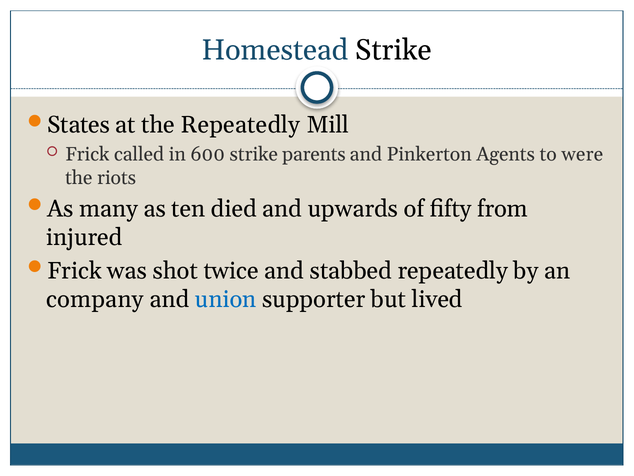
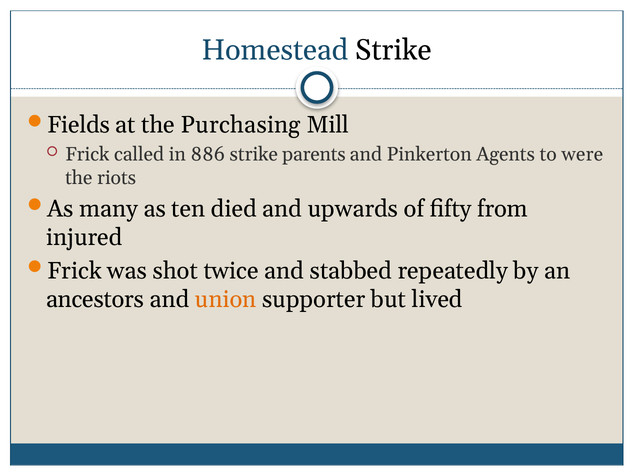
States: States -> Fields (79, 125)
the Repeatedly: Repeatedly -> Purchasing (241, 125)
600: 600 -> 886 (208, 154)
company: company -> ancestors (95, 299)
union colour: blue -> orange (226, 299)
